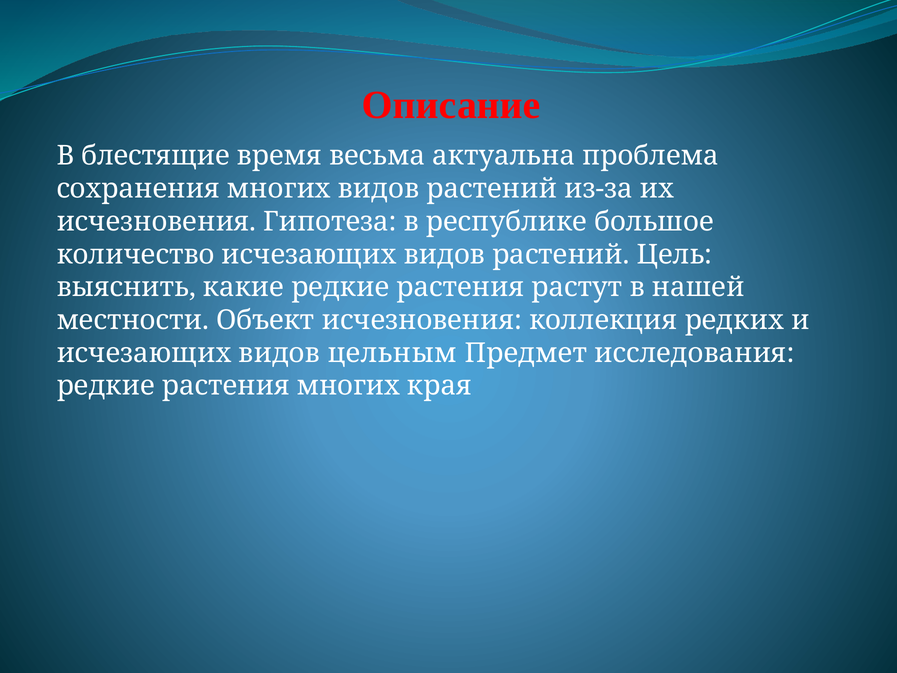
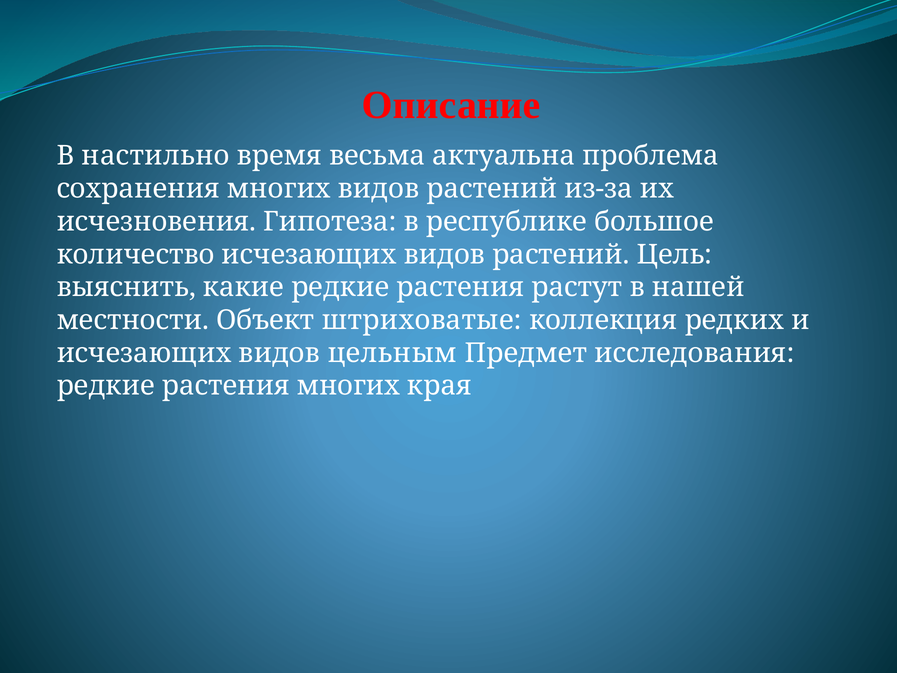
блестящие: блестящие -> настильно (155, 156)
Объект исчезновения: исчезновения -> штриховатые (422, 320)
